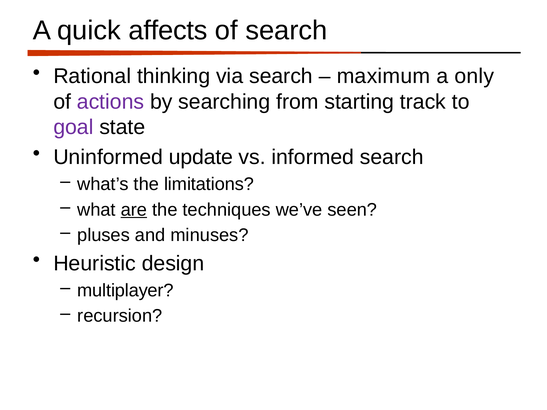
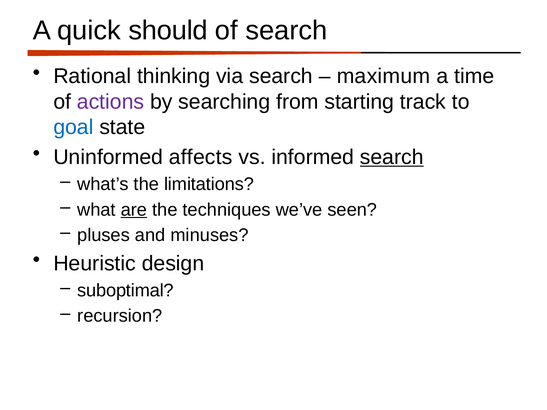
affects: affects -> should (168, 31)
only: only -> time (474, 76)
goal colour: purple -> blue (73, 127)
update: update -> affects (201, 157)
search underline: none -> present (392, 157)
multiplayer: multiplayer -> suboptimal (125, 291)
